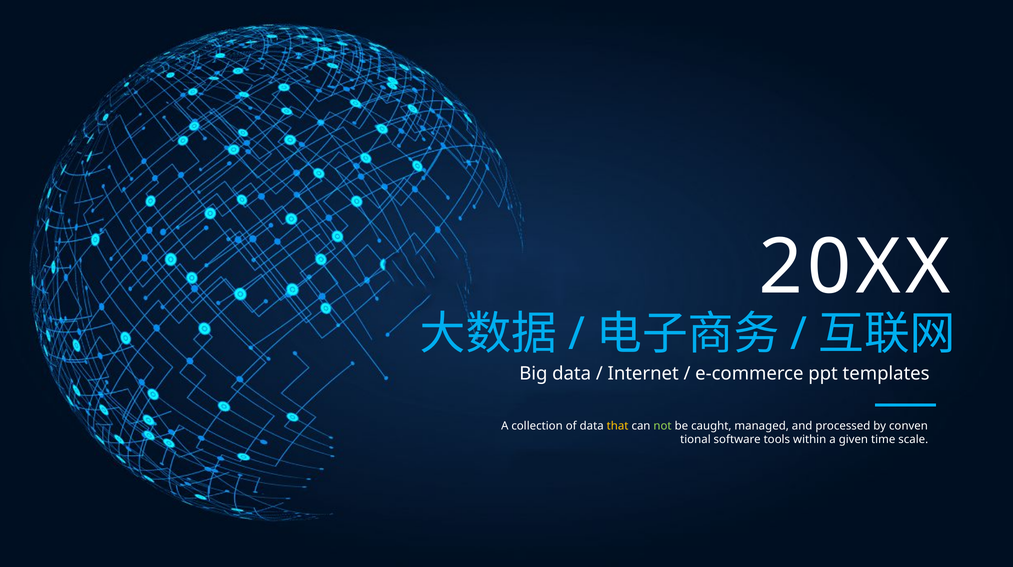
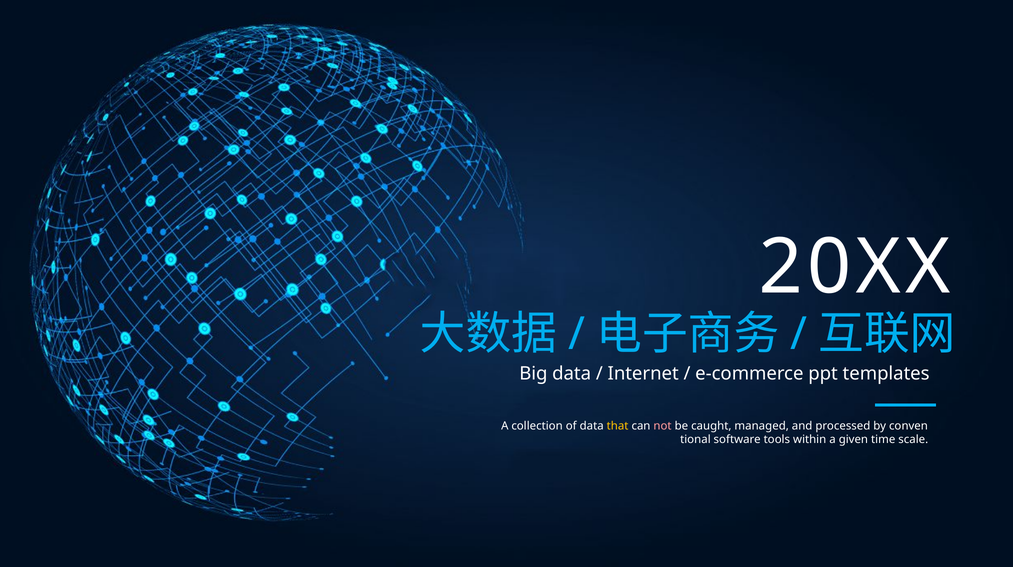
not colour: light green -> pink (663, 426)
